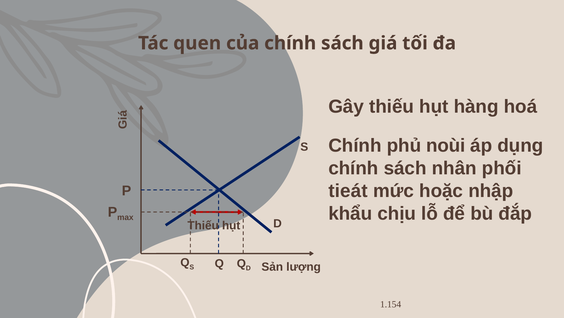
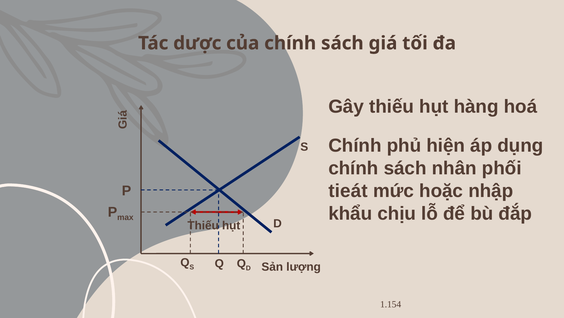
quen: quen -> dược (197, 43)
noùi: noùi -> hiện (446, 145)
